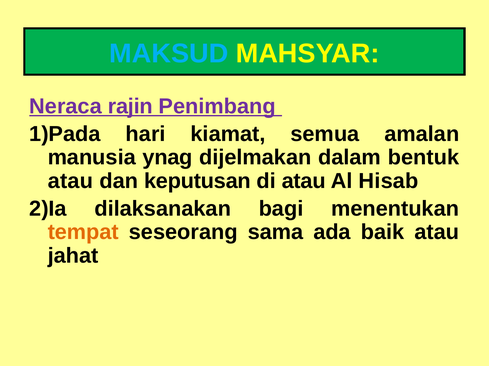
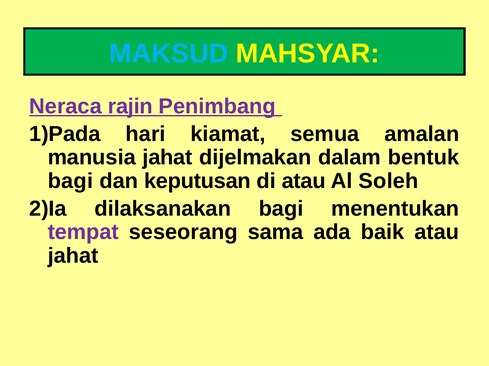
manusia ynag: ynag -> jahat (168, 158)
atau: atau -> bagi (70, 181)
Hisab: Hisab -> Soleh (389, 181)
tempat colour: orange -> purple (83, 233)
